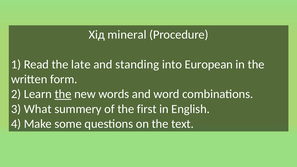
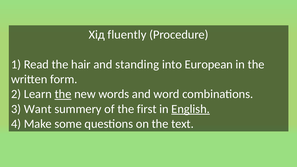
mineral: mineral -> fluently (127, 35)
late: late -> hair (81, 64)
What: What -> Want (38, 109)
English underline: none -> present (191, 109)
